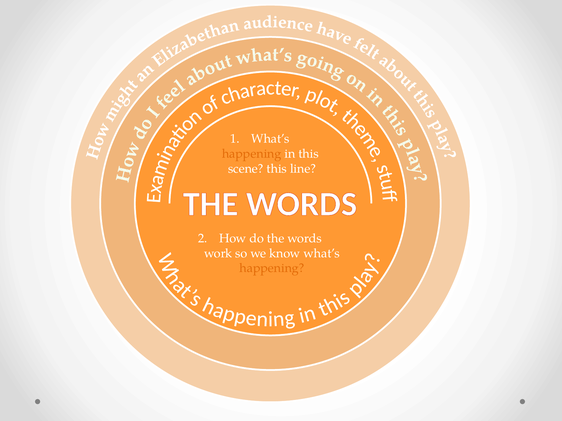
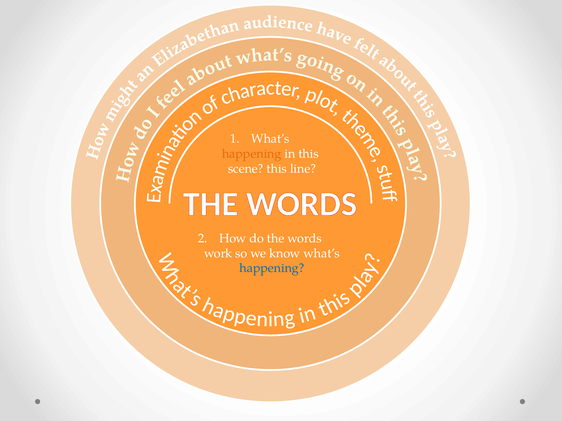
happening colour: orange -> blue (272, 269)
